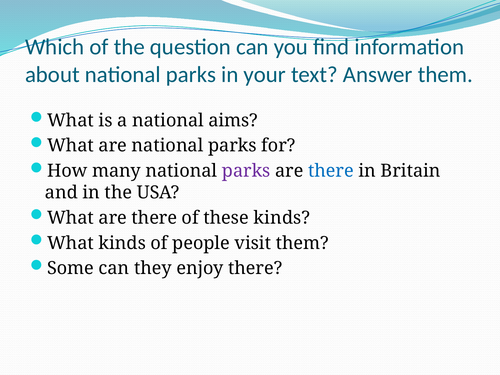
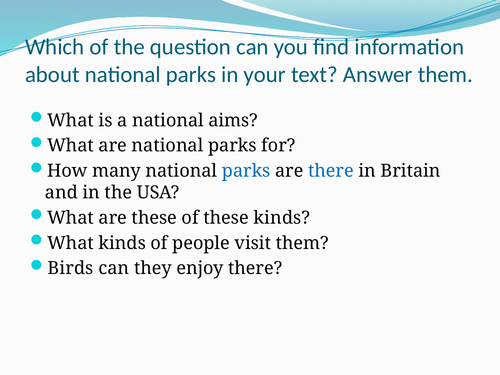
parks colour: purple -> blue (246, 171)
What are there: there -> these (154, 218)
Some: Some -> Birds (70, 268)
